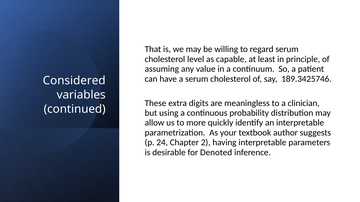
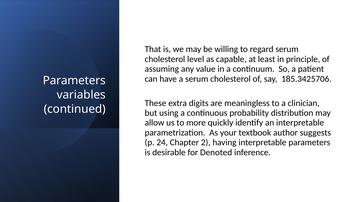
189.3425746: 189.3425746 -> 185.3425706 (306, 79)
Considered: Considered -> Parameters (74, 81)
